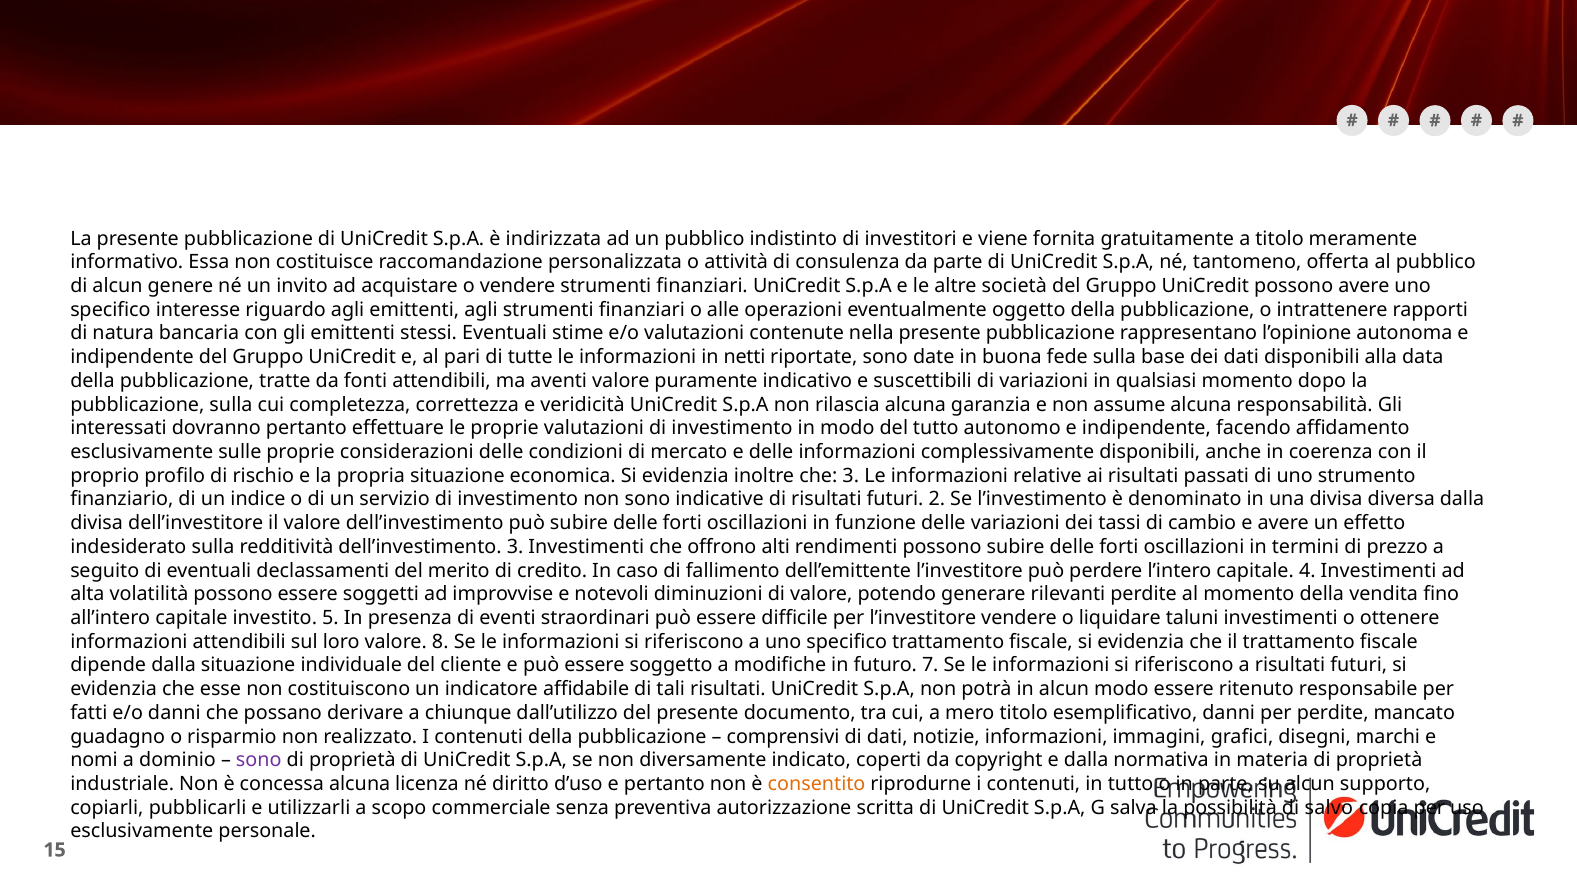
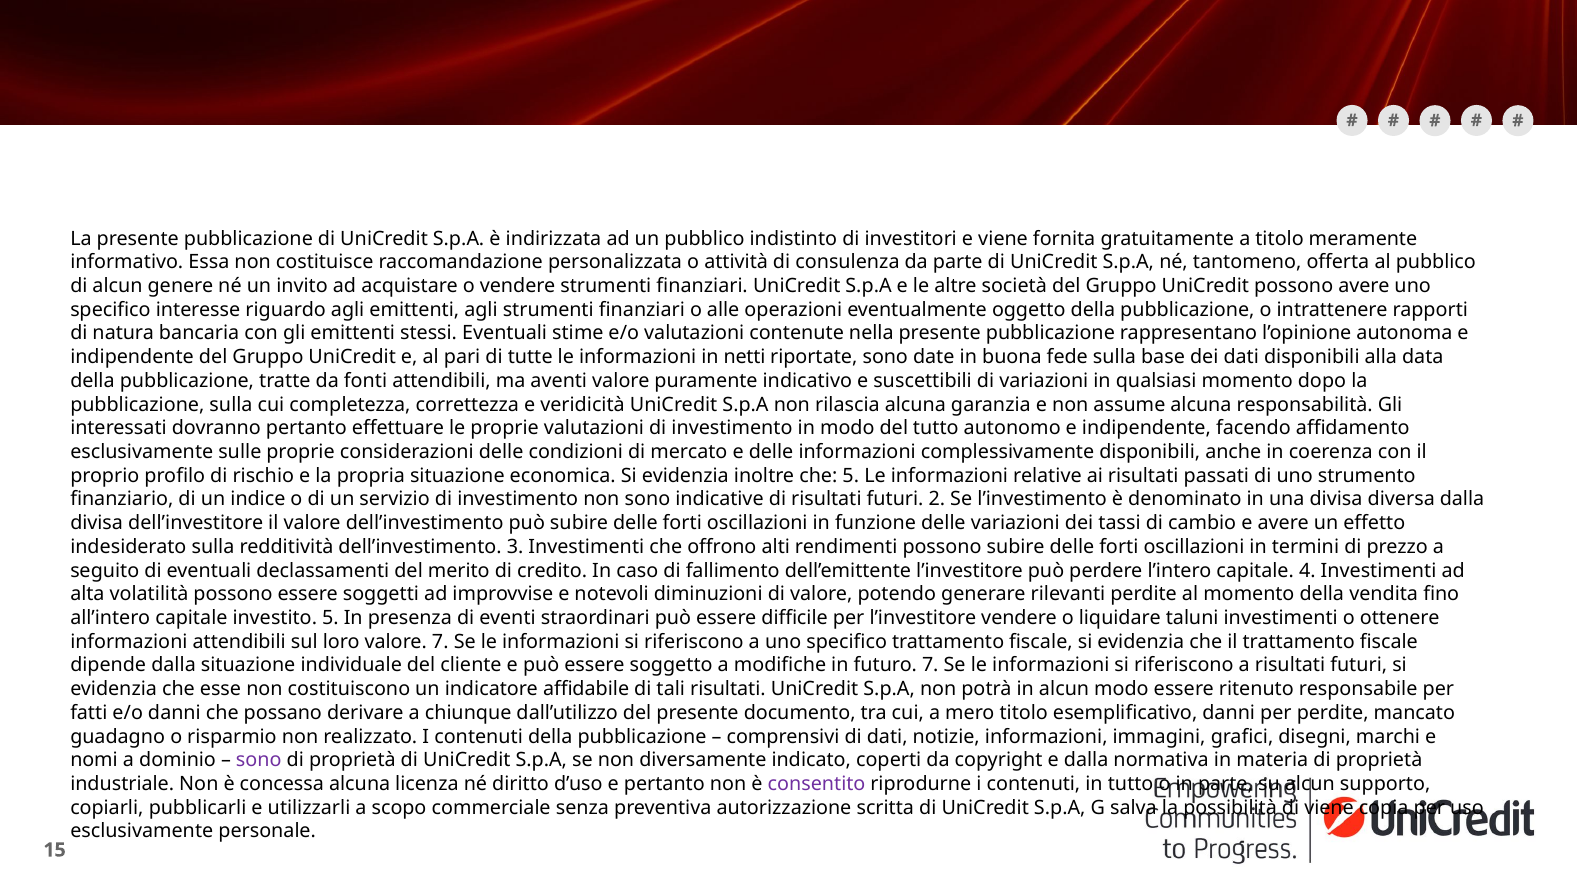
che 3: 3 -> 5 (851, 476)
valore 8: 8 -> 7 (440, 642)
consentito colour: orange -> purple (817, 784)
di salvo: salvo -> viene (1329, 808)
